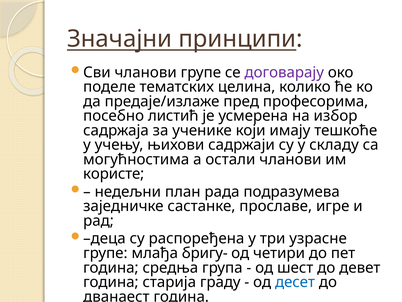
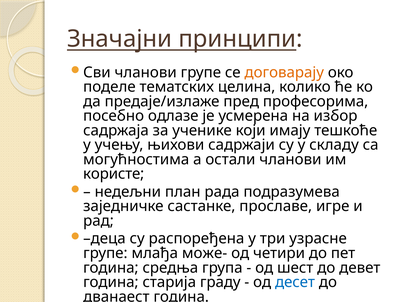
договарају colour: purple -> orange (284, 72)
листић: листић -> одлазе (173, 116)
бригу-: бригу- -> може- (205, 253)
